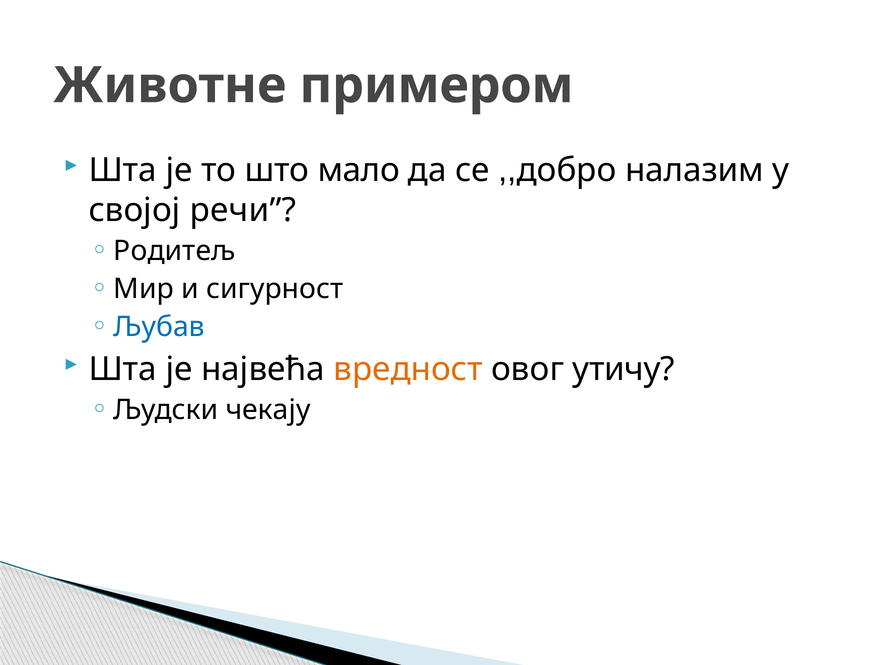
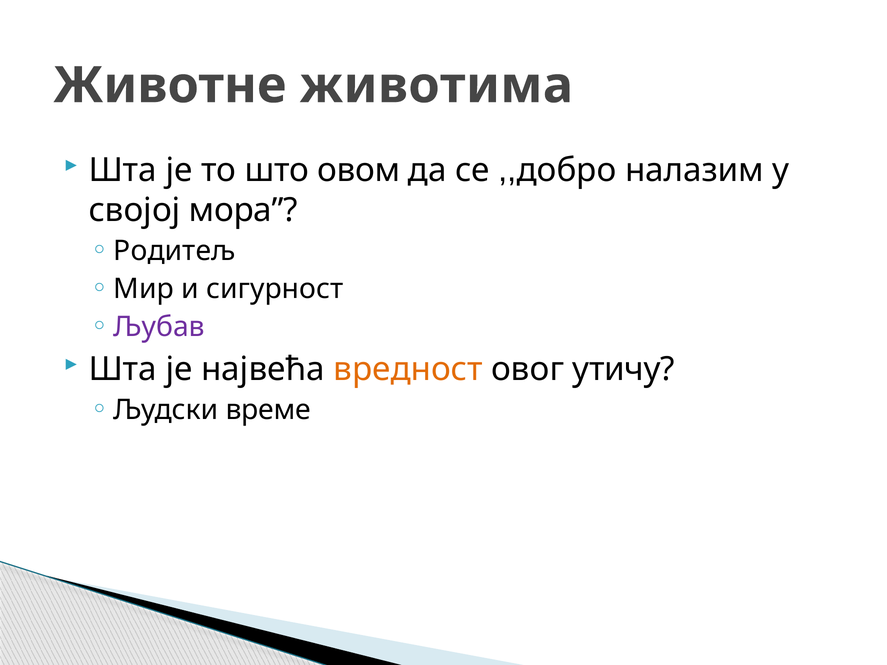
примером: примером -> животима (436, 86)
мало: мало -> овом (359, 170)
речи: речи -> мора (243, 210)
Љубав colour: blue -> purple (159, 327)
чекају: чекају -> време (268, 410)
